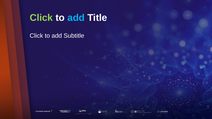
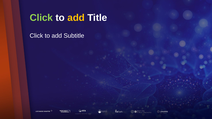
add colour: light blue -> yellow (76, 18)
